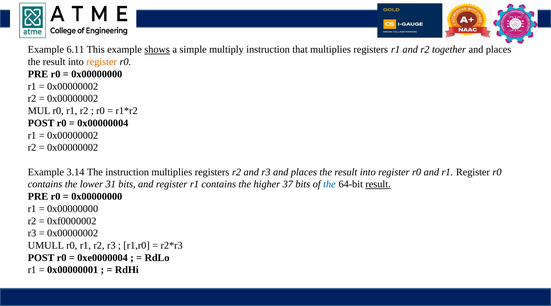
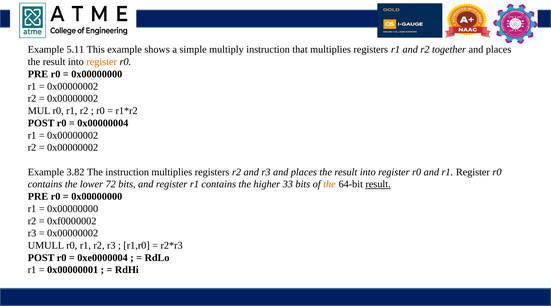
6.11: 6.11 -> 5.11 (75, 50)
shows underline: present -> none (157, 50)
3.14: 3.14 -> 3.82 (75, 172)
31: 31 -> 72 (111, 184)
37: 37 -> 33 (288, 184)
the colour: blue -> orange (329, 184)
